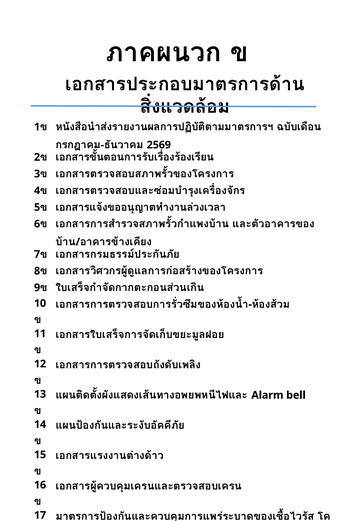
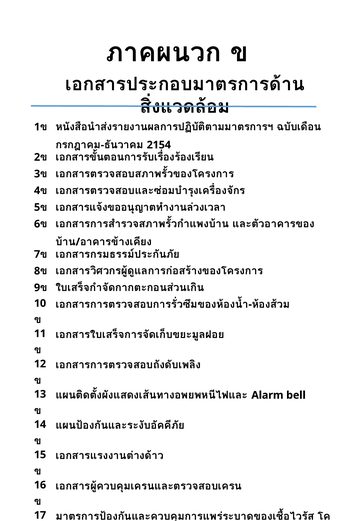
2569: 2569 -> 2154 (159, 145)
